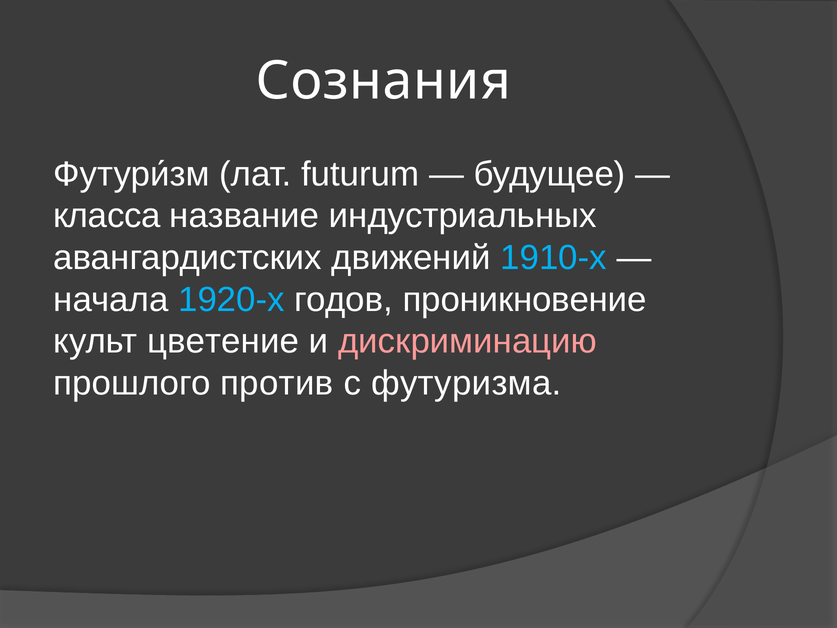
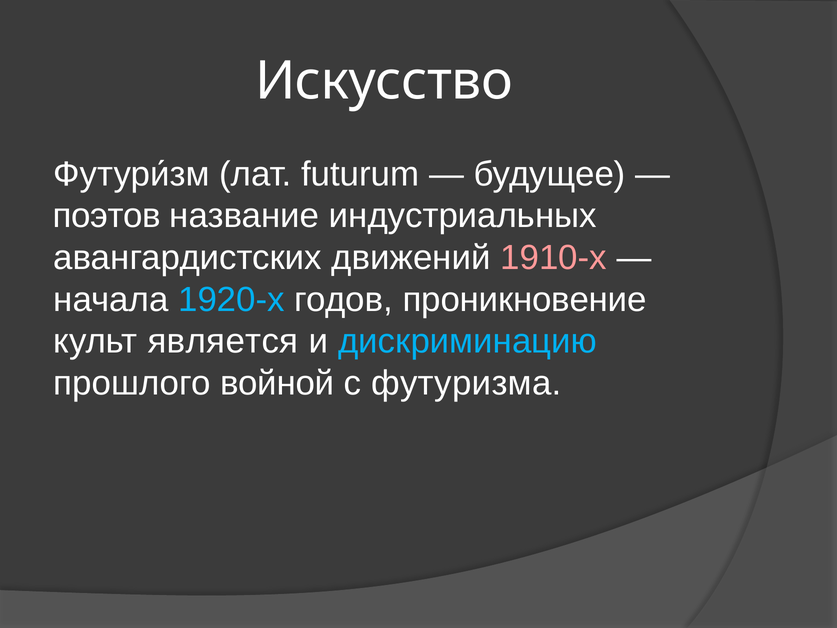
Сознания: Сознания -> Искусство (384, 81)
класса: класса -> поэтов (107, 216)
1910-х colour: light blue -> pink (554, 258)
цветение: цветение -> является (223, 341)
дискриминацию colour: pink -> light blue (467, 341)
против: против -> войной (277, 383)
